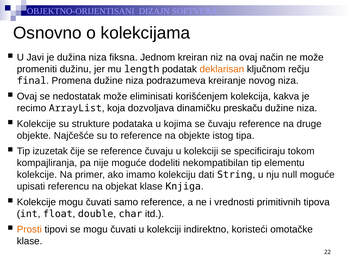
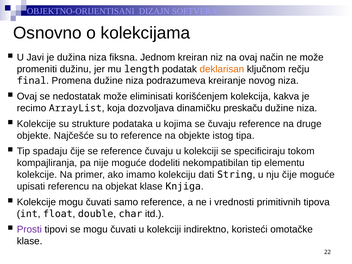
izuzetak: izuzetak -> spadaju (50, 151)
nju null: null -> čije (290, 175)
Prosti colour: orange -> purple (29, 229)
